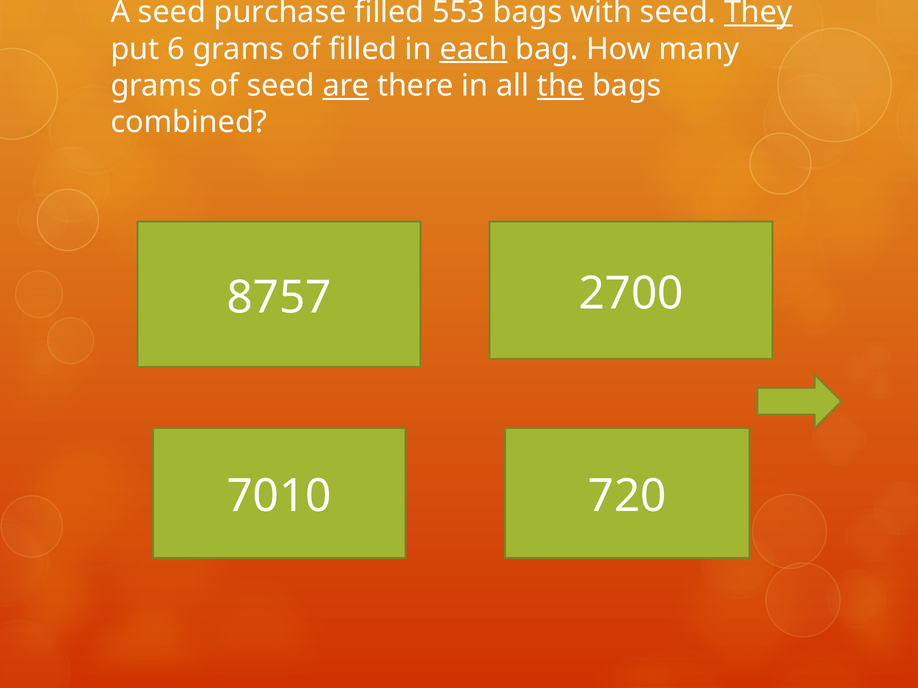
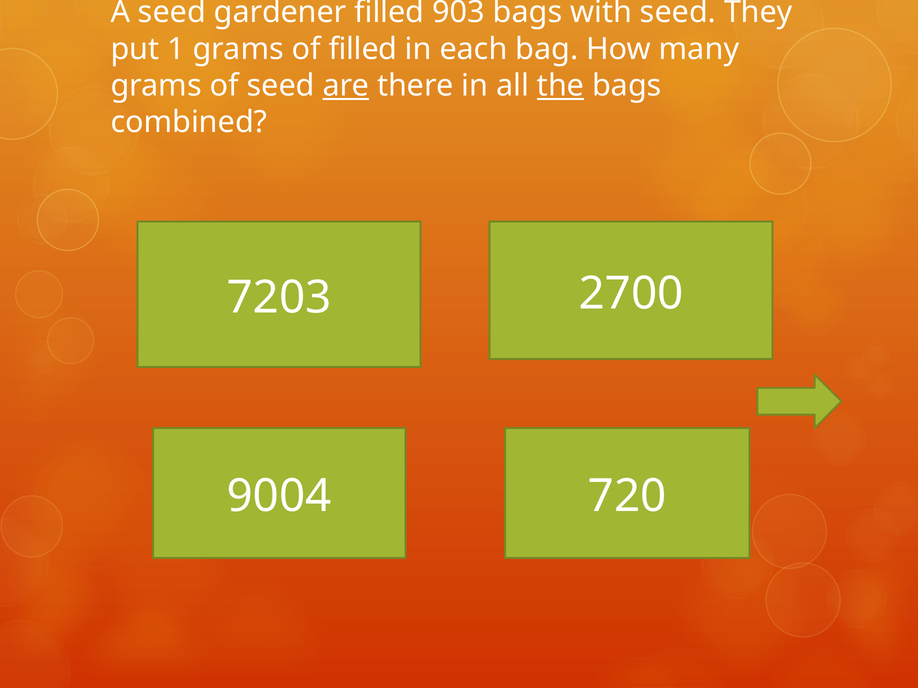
purchase: purchase -> gardener (280, 12)
553: 553 -> 903 (459, 12)
They underline: present -> none (758, 12)
6: 6 -> 1 (176, 49)
each underline: present -> none (474, 49)
8757: 8757 -> 7203 (279, 298)
7010: 7010 -> 9004 (279, 497)
